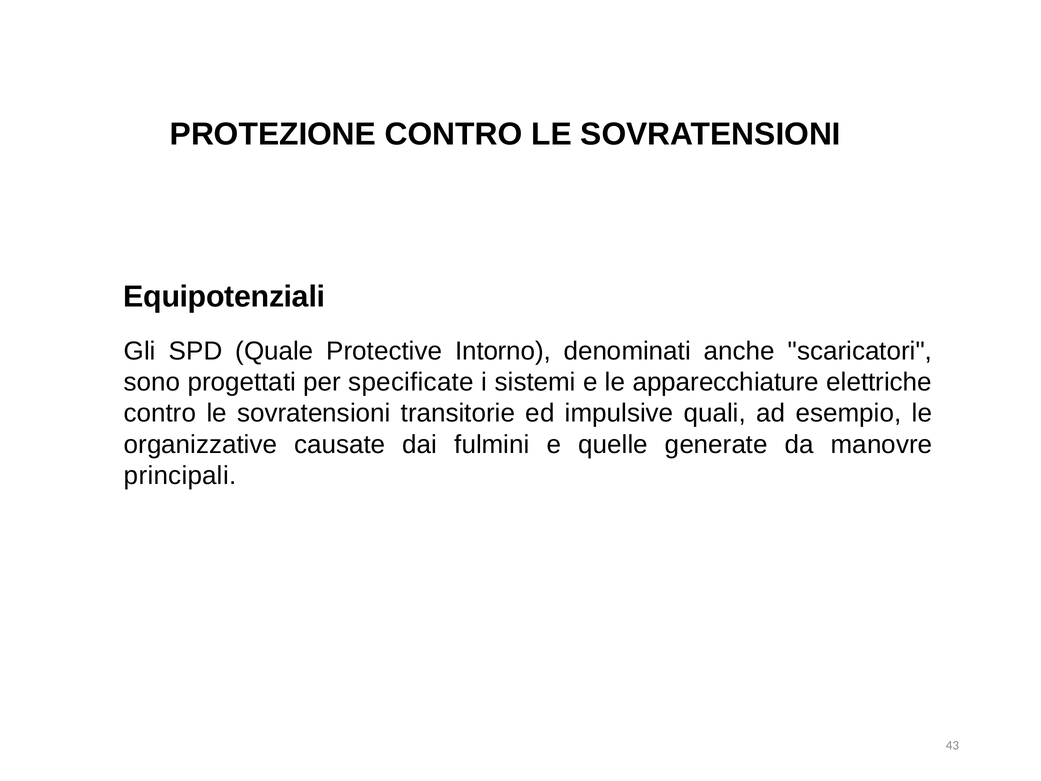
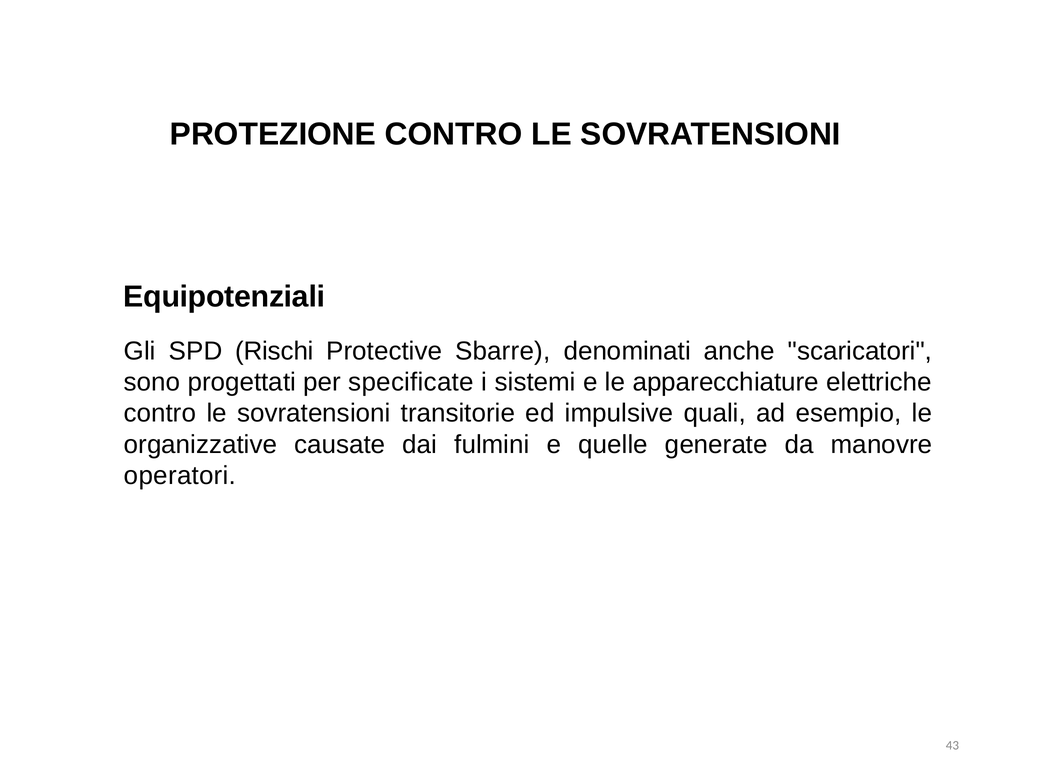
Quale: Quale -> Rischi (274, 351)
Intorno: Intorno -> Sbarre (503, 351)
principali: principali -> operatori (180, 476)
